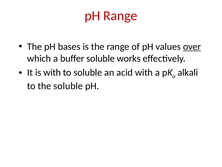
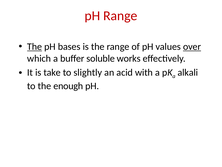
The underline: none -> present (35, 47)
is with: with -> take (52, 72)
to soluble: soluble -> slightly (88, 72)
the soluble: soluble -> enough (68, 86)
